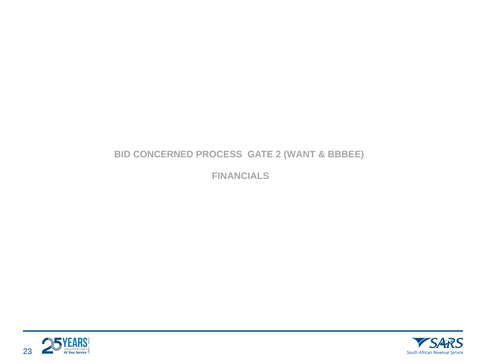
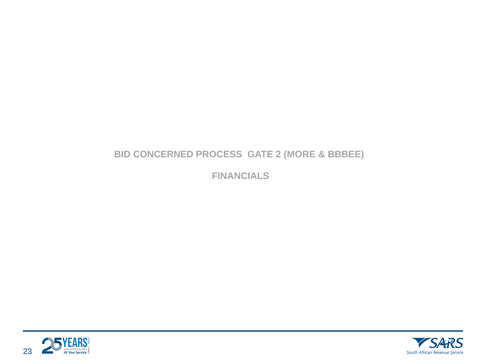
WANT: WANT -> MORE (300, 155)
